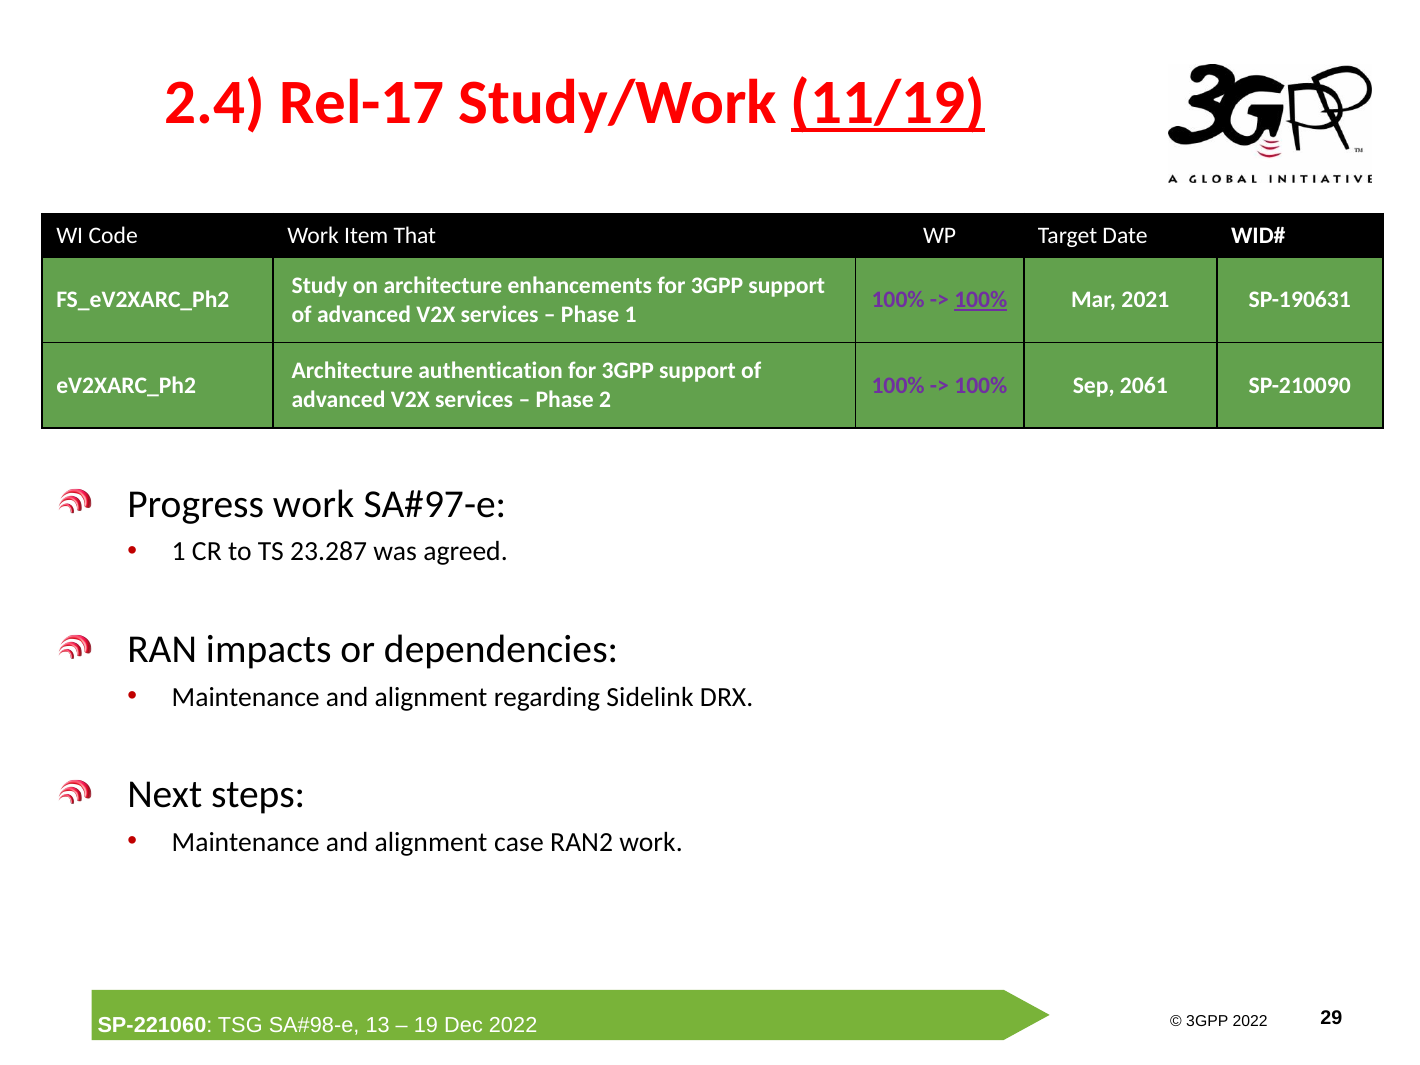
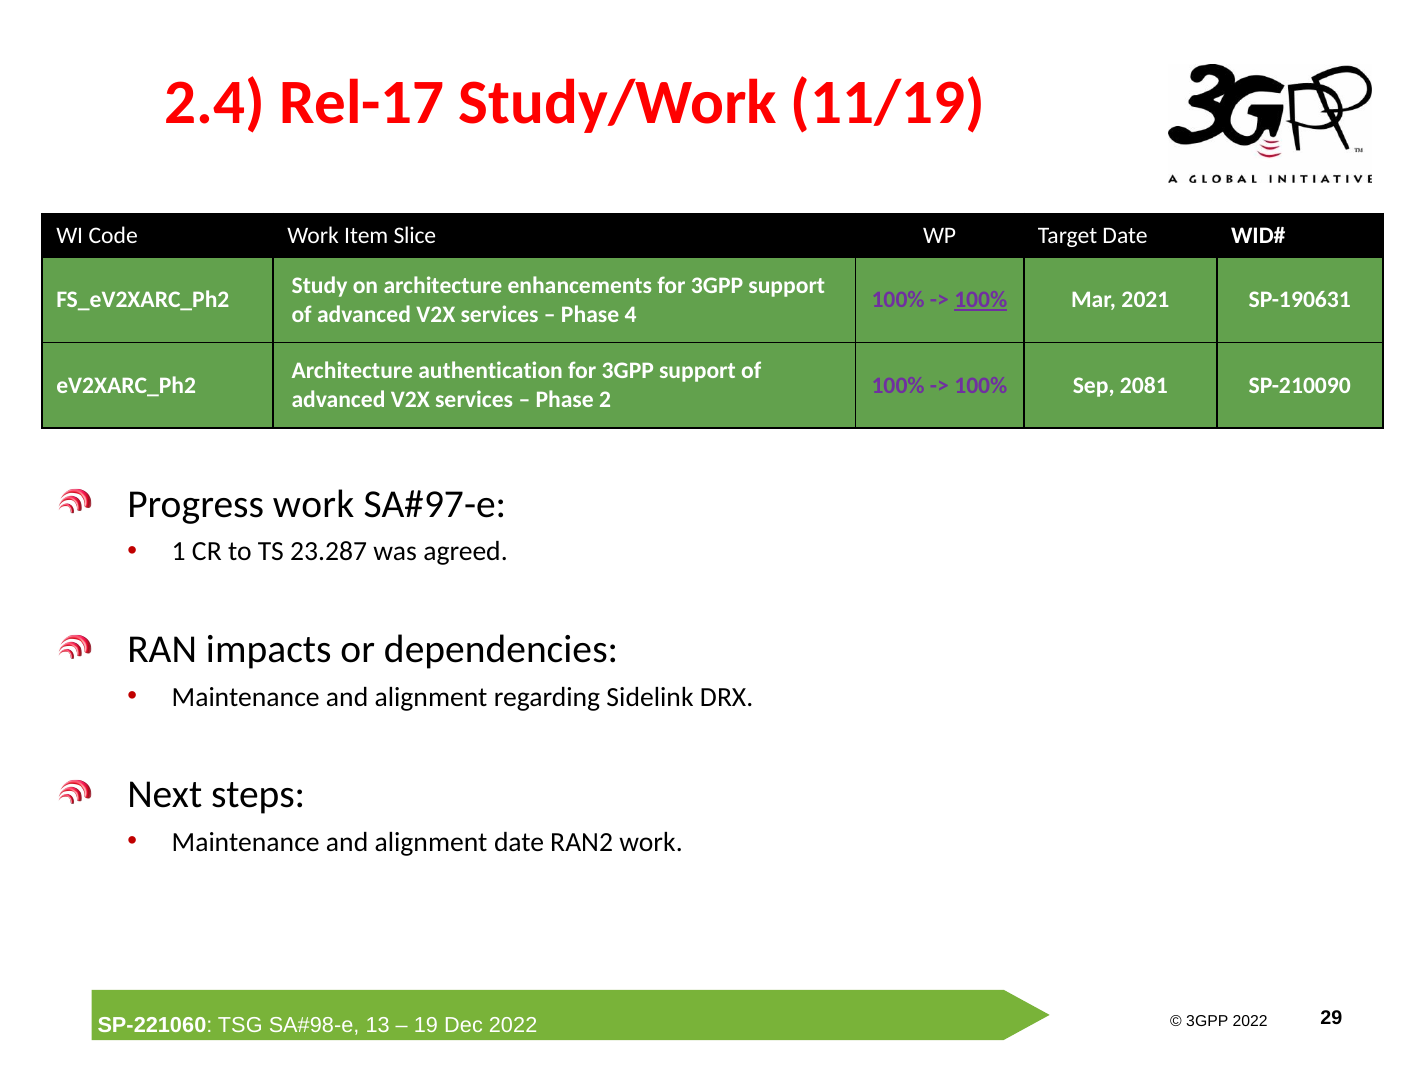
11/19 underline: present -> none (888, 103)
That: That -> Slice (415, 235)
Phase 1: 1 -> 4 (631, 314)
2061: 2061 -> 2081 (1144, 386)
alignment case: case -> date (519, 842)
